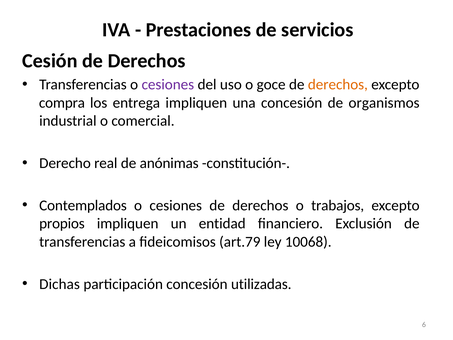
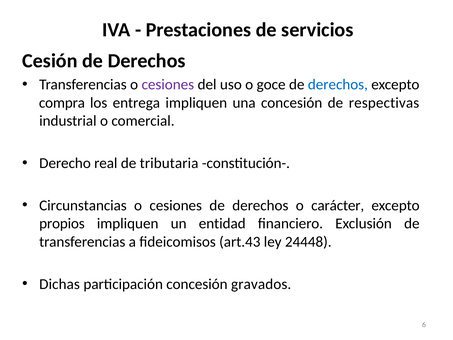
derechos colour: orange -> blue (338, 85)
organismos: organismos -> respectivas (384, 103)
anónimas: anónimas -> tributaria (169, 163)
Contemplados: Contemplados -> Circunstancias (83, 205)
trabajos: trabajos -> carácter (338, 205)
art.79: art.79 -> art.43 (240, 242)
10068: 10068 -> 24448 (308, 242)
utilizadas: utilizadas -> gravados (261, 284)
